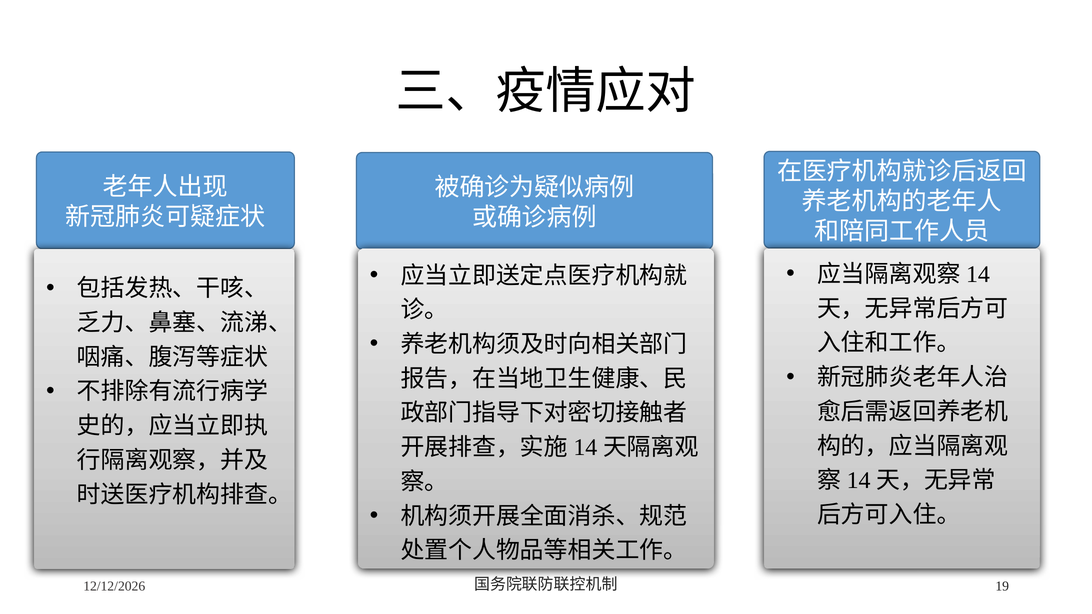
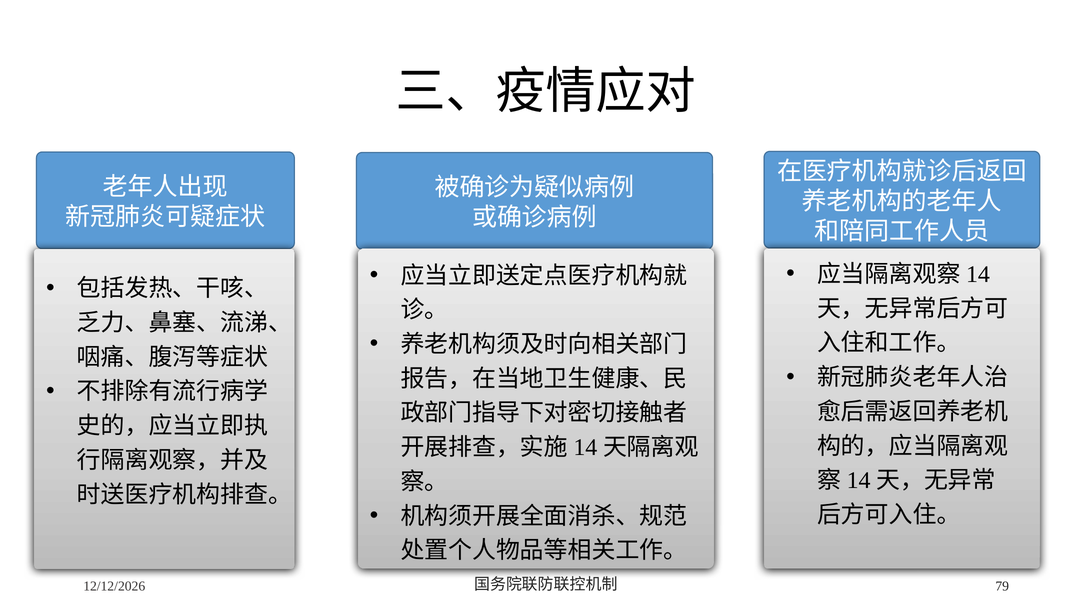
19: 19 -> 79 (1002, 587)
